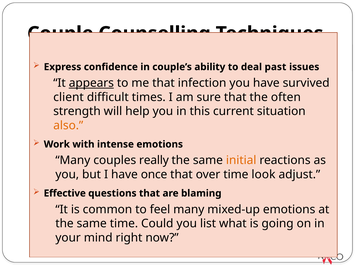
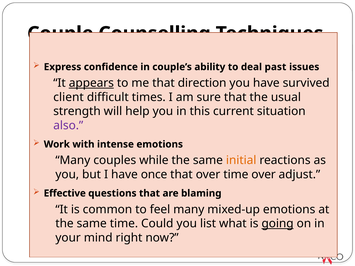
infection: infection -> direction (202, 83)
often: often -> usual (286, 97)
also colour: orange -> purple (68, 126)
really: really -> while (154, 160)
time look: look -> over (264, 175)
going underline: none -> present (278, 224)
